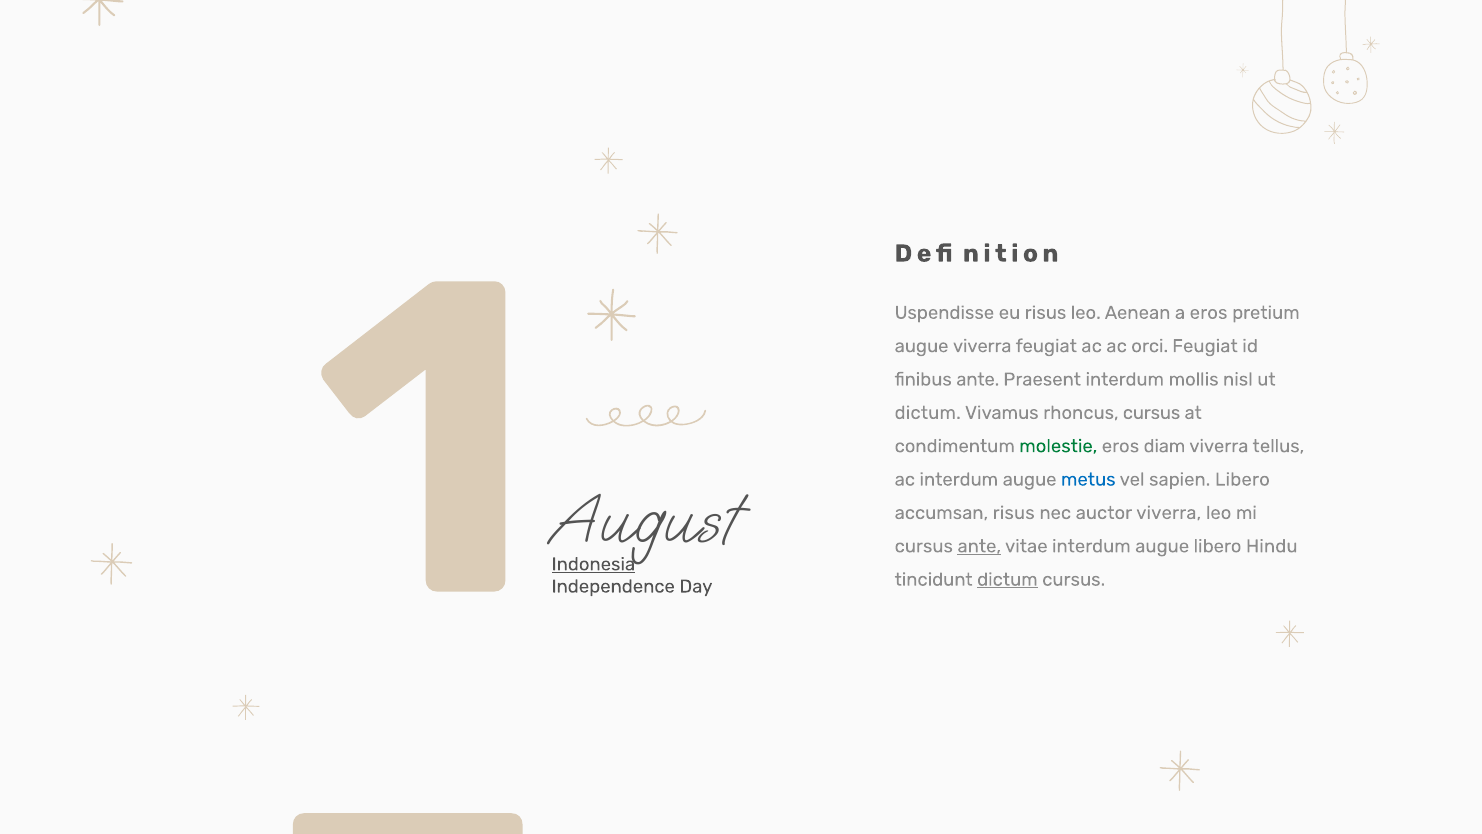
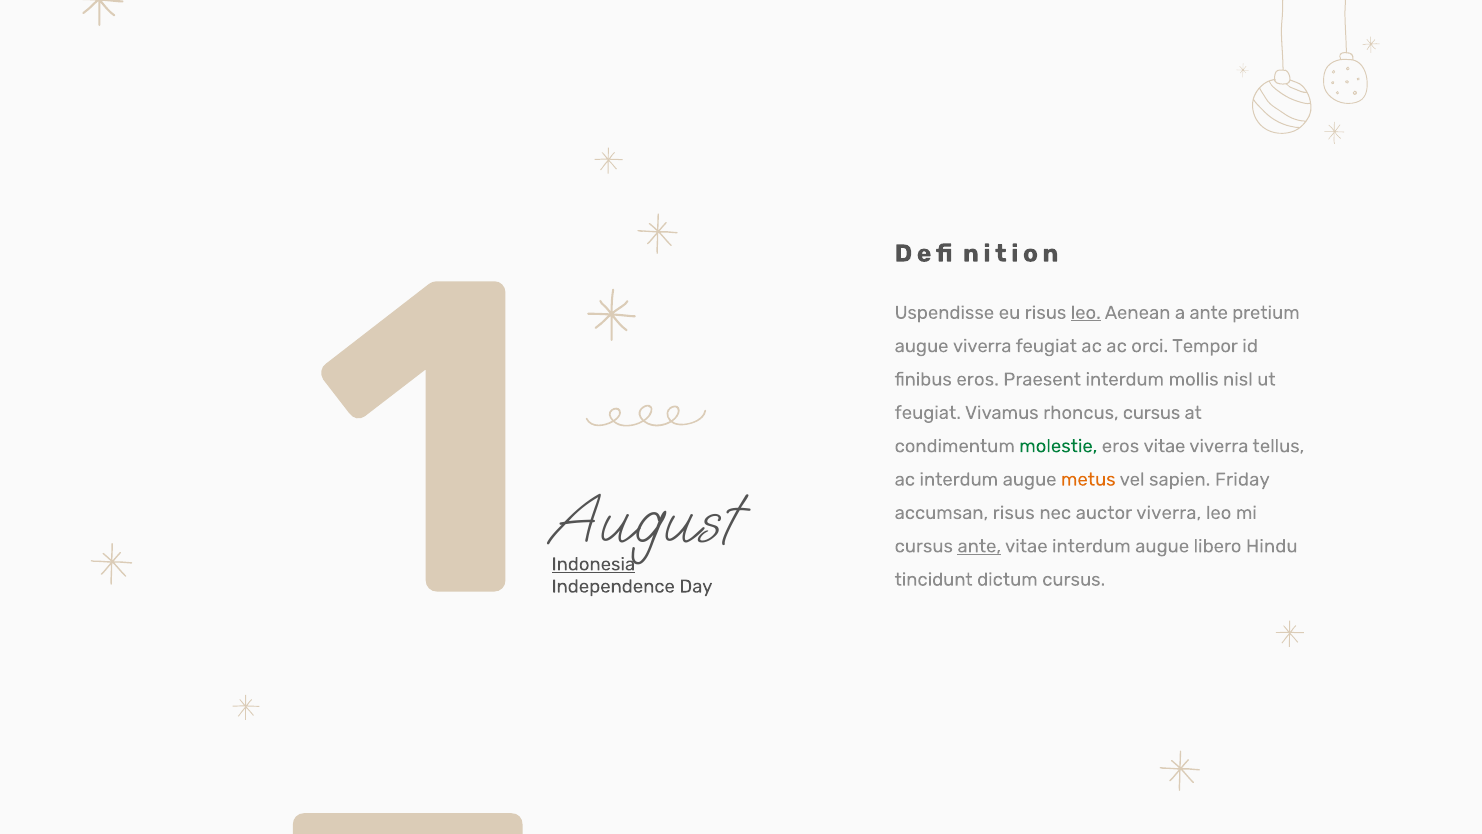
leo underline: none -> present (1086, 313)
a eros: eros -> ante (1209, 313)
orci Feugiat: Feugiat -> Tempor (1205, 346)
finibus ante: ante -> eros (978, 379)
dictum: dictum -> feugiat (928, 413)
eros diam: diam -> vitae (1164, 446)
metus colour: blue -> orange (1088, 479)
sapien Libero: Libero -> Friday (1242, 479)
dictum underline: present -> none (1007, 579)
